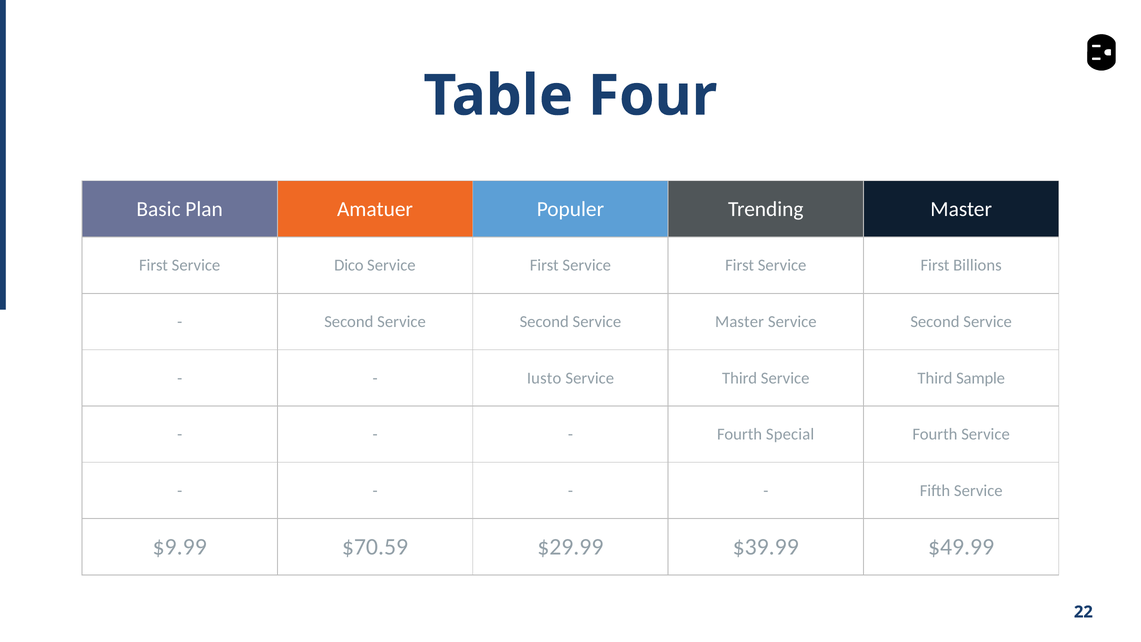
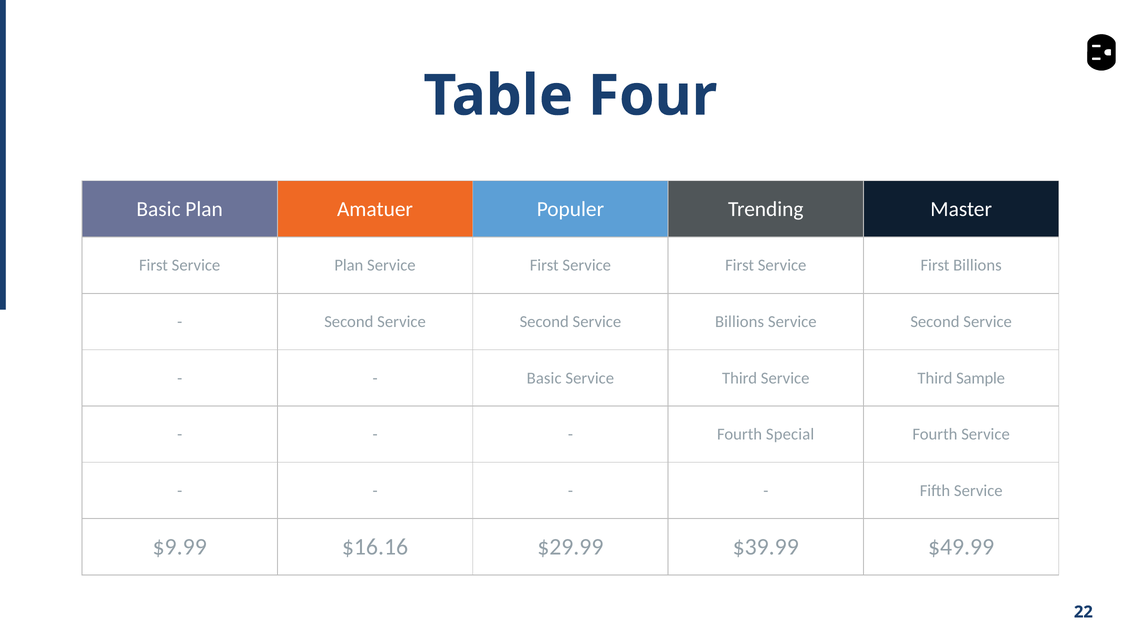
Service Dico: Dico -> Plan (349, 265)
Service Master: Master -> Billions (740, 322)
Iusto: Iusto -> Basic (544, 378)
$70.59: $70.59 -> $16.16 (375, 547)
